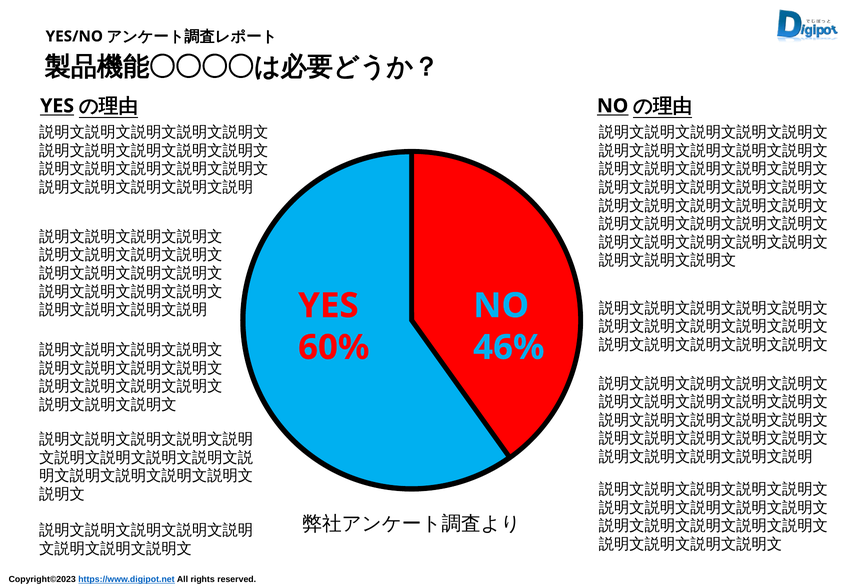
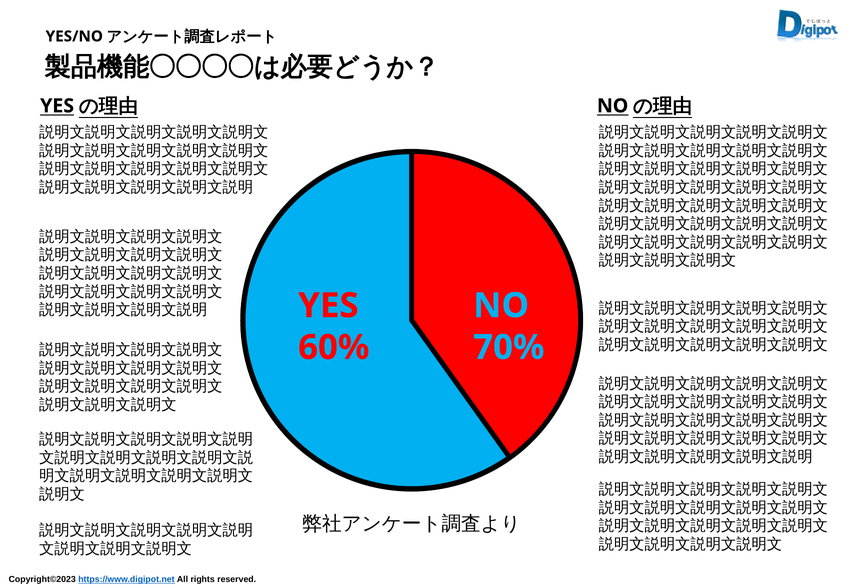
46%: 46% -> 70% (509, 348)
